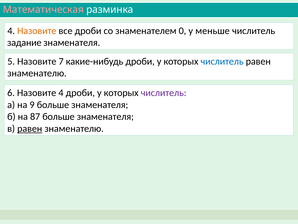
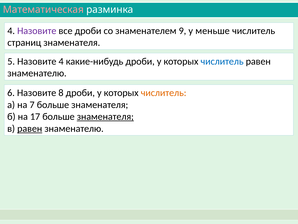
Назовите colour: orange -> purple (37, 31)
0: 0 -> 9 (182, 31)
задание: задание -> страниц (24, 43)
Назовите 7: 7 -> 4 (61, 61)
Назовите 4: 4 -> 8 (61, 93)
числитель colour: purple -> orange (164, 93)
9: 9 -> 7 (32, 105)
87: 87 -> 17 (35, 116)
знаменателя underline: none -> present (105, 116)
